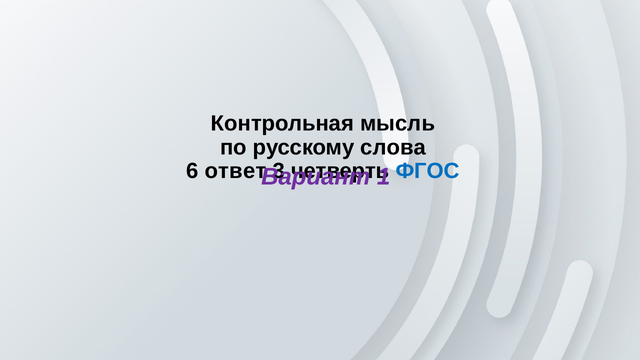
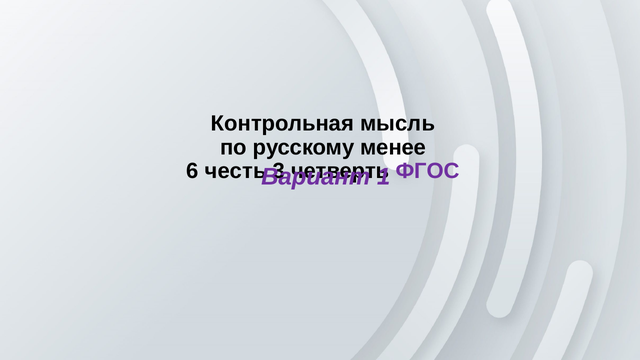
слова: слова -> менее (393, 147)
ответ: ответ -> честь (236, 171)
ФГОС colour: blue -> purple (428, 171)
